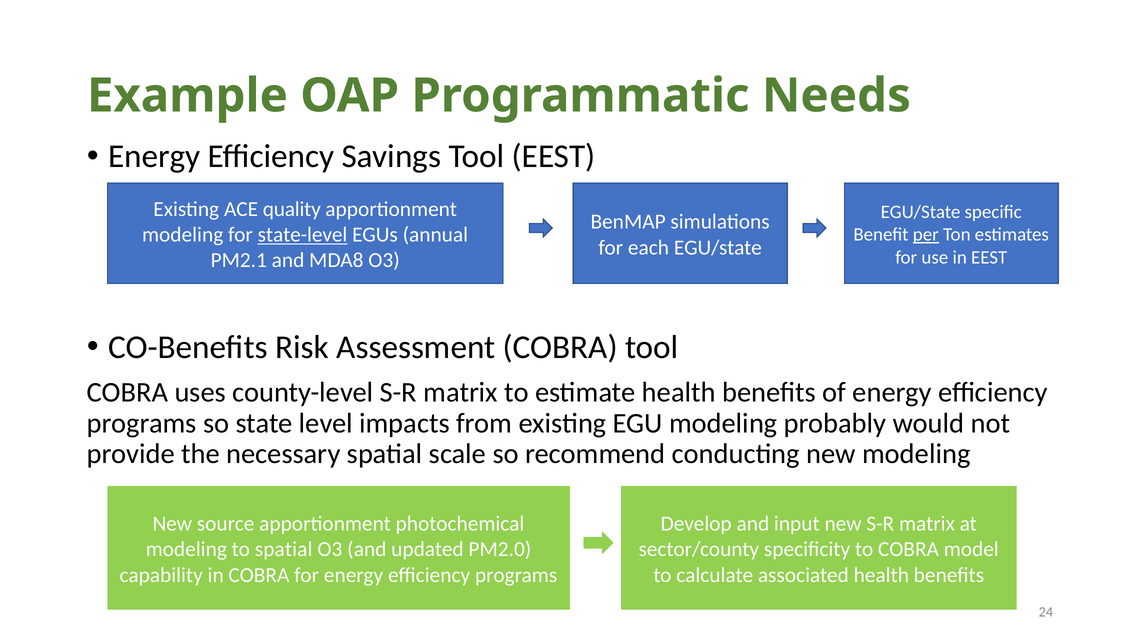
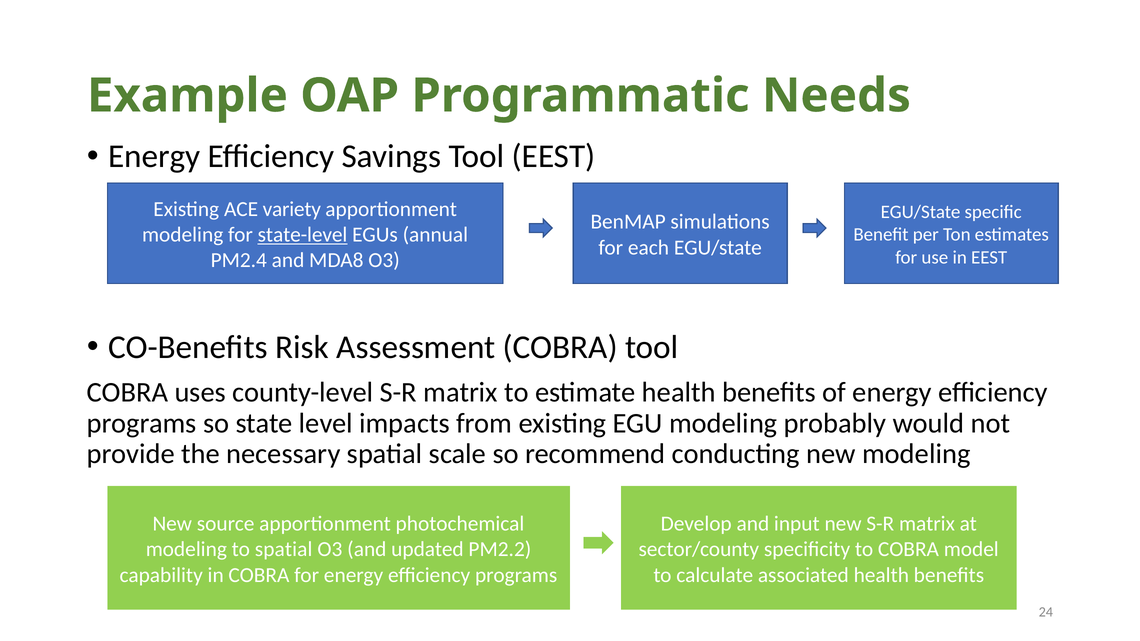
quality: quality -> variety (292, 209)
per underline: present -> none (926, 235)
PM2.1: PM2.1 -> PM2.4 (239, 260)
PM2.0: PM2.0 -> PM2.2 (500, 550)
